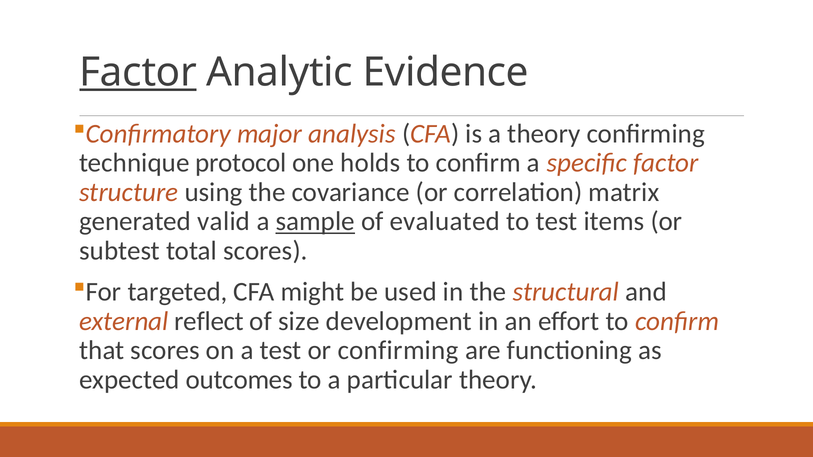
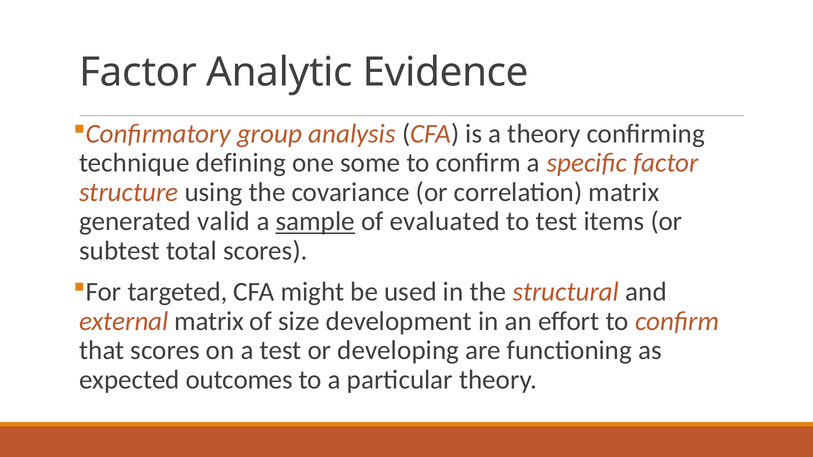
Factor underline: present -> none (138, 73)
major: major -> group (270, 134)
protocol: protocol -> defining (241, 163)
holds: holds -> some (370, 163)
external reflect: reflect -> matrix (209, 321)
or confirming: confirming -> developing (398, 351)
